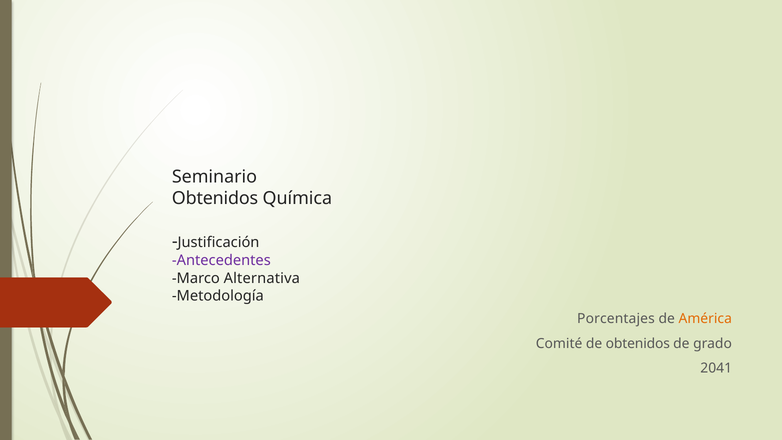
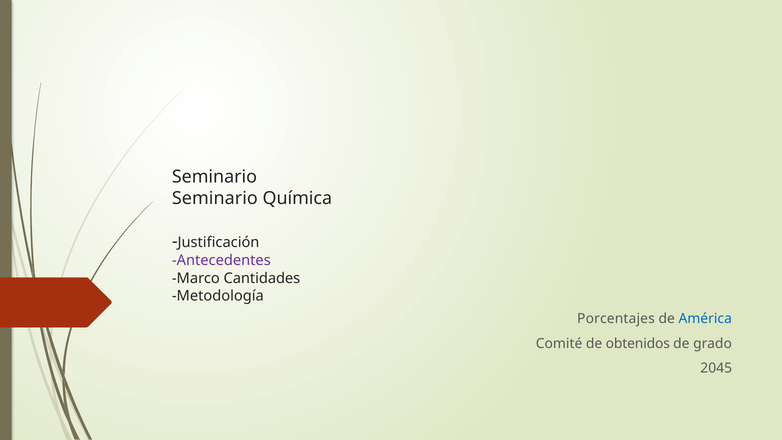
Obtenidos: Obtenidos -> Seminario (215, 198)
Alternativa: Alternativa -> Cantidades (262, 278)
América colour: orange -> blue (705, 319)
2041: 2041 -> 2045 (716, 368)
